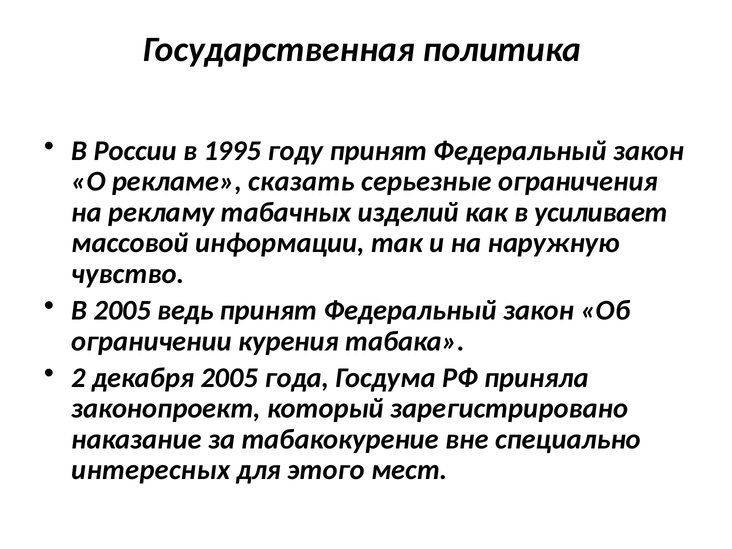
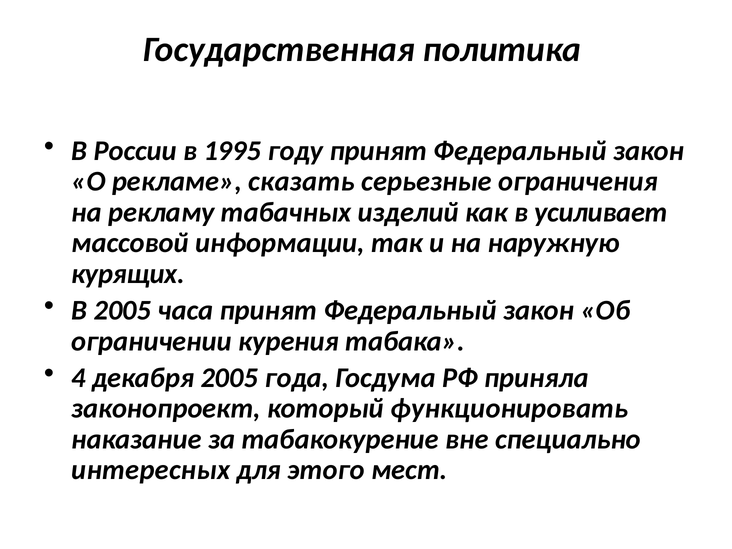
чувство: чувство -> курящих (128, 274)
ведь: ведь -> часа (186, 310)
2: 2 -> 4 (79, 378)
зарегистрировано: зарегистрировано -> функционировать (509, 409)
